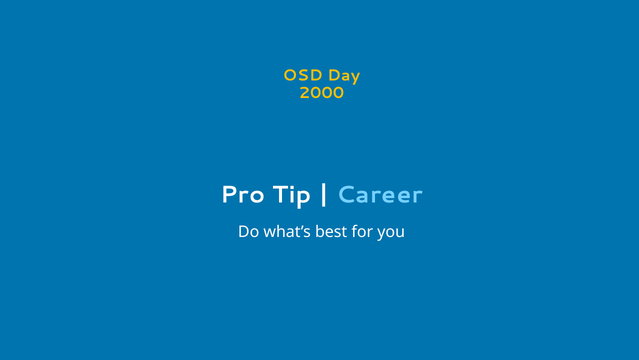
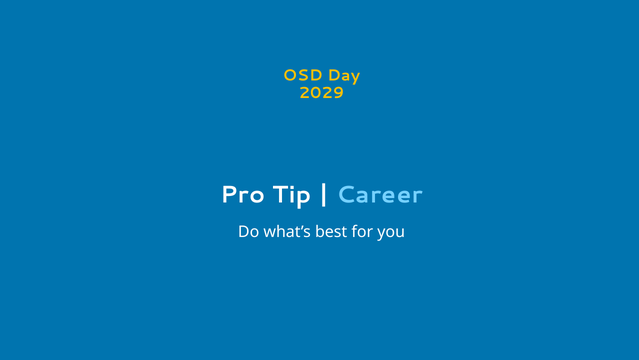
2000: 2000 -> 2029 (321, 93)
